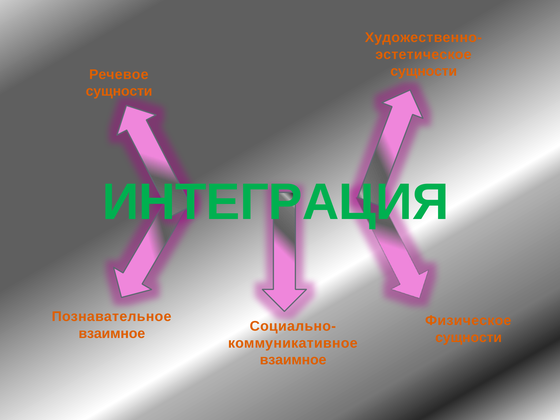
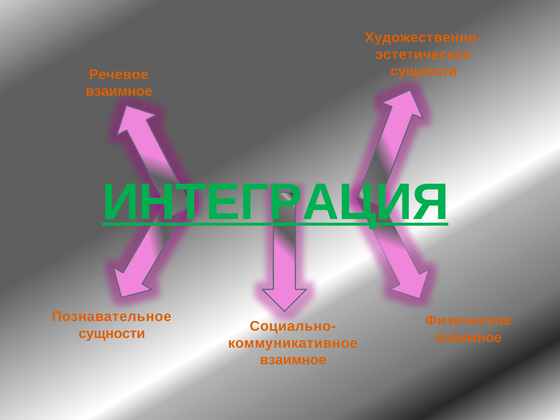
сущности: сущности -> взаимное (119, 91)
ИНТЕГРАЦИЯ underline: none -> present (276, 202)
взаимное: взаимное -> сущности (112, 333)
сущности: сущности -> взаимное (469, 337)
